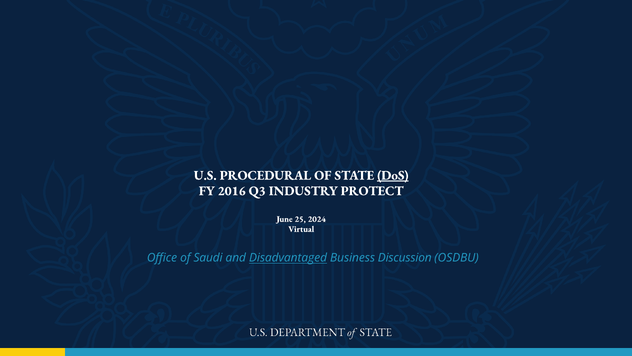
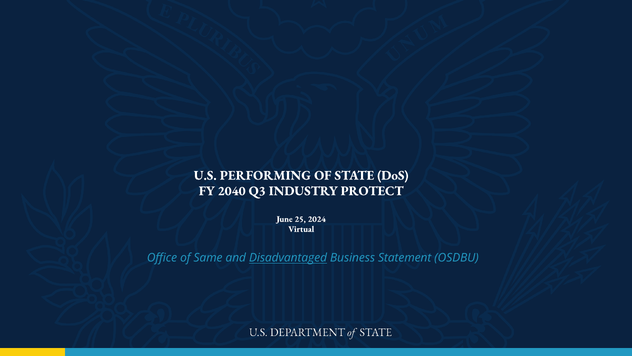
PROCEDURAL: PROCEDURAL -> PERFORMING (265, 175)
DoS underline: present -> none (393, 175)
2016: 2016 -> 2040 (232, 191)
Saudi: Saudi -> Same (208, 258)
Discussion: Discussion -> Statement (405, 258)
